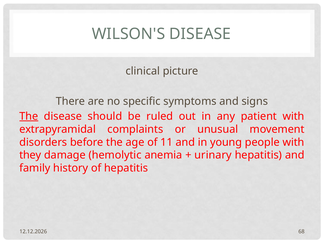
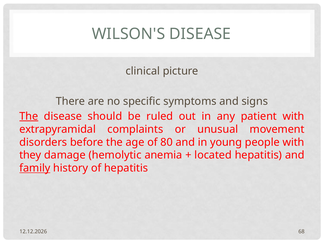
11: 11 -> 80 (167, 142)
urinary: urinary -> located (213, 155)
family underline: none -> present (35, 168)
